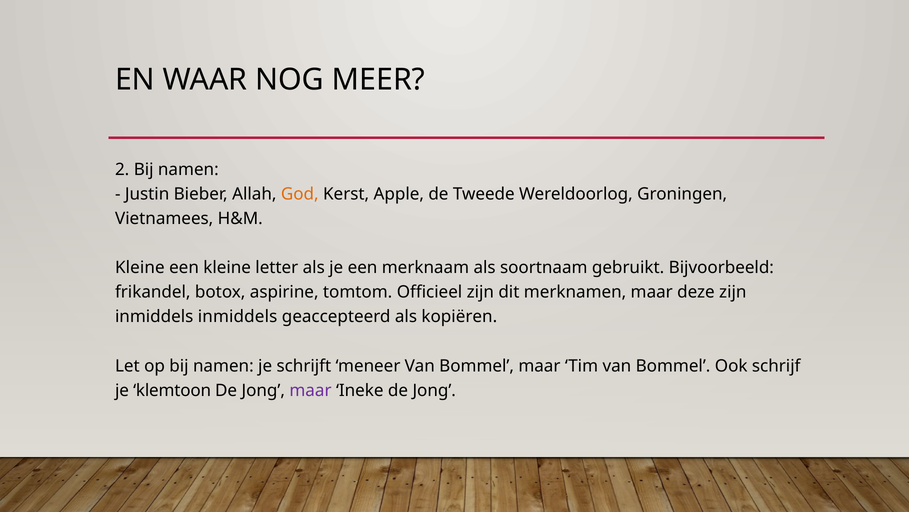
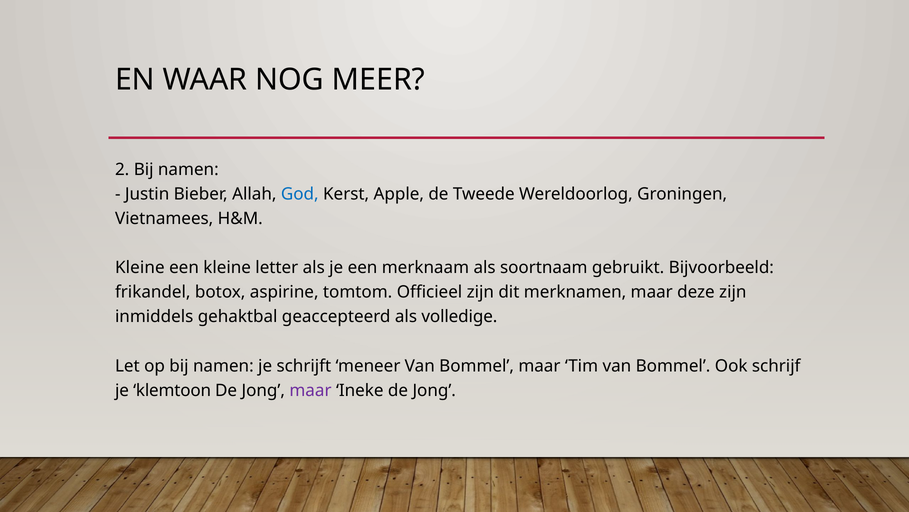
God colour: orange -> blue (300, 194)
inmiddels inmiddels: inmiddels -> gehaktbal (238, 316)
kopiëren: kopiëren -> volledige (459, 316)
